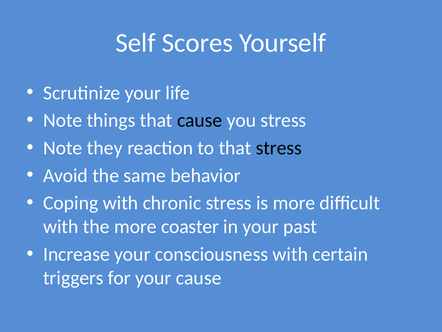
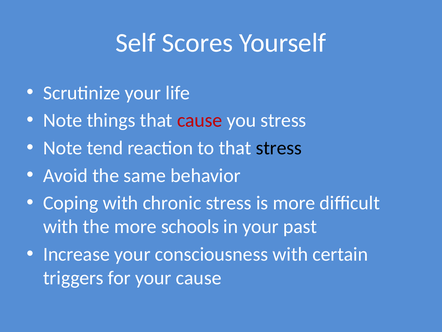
cause colour: black -> red (200, 120)
they: they -> tend (105, 148)
coaster: coaster -> schools (190, 226)
